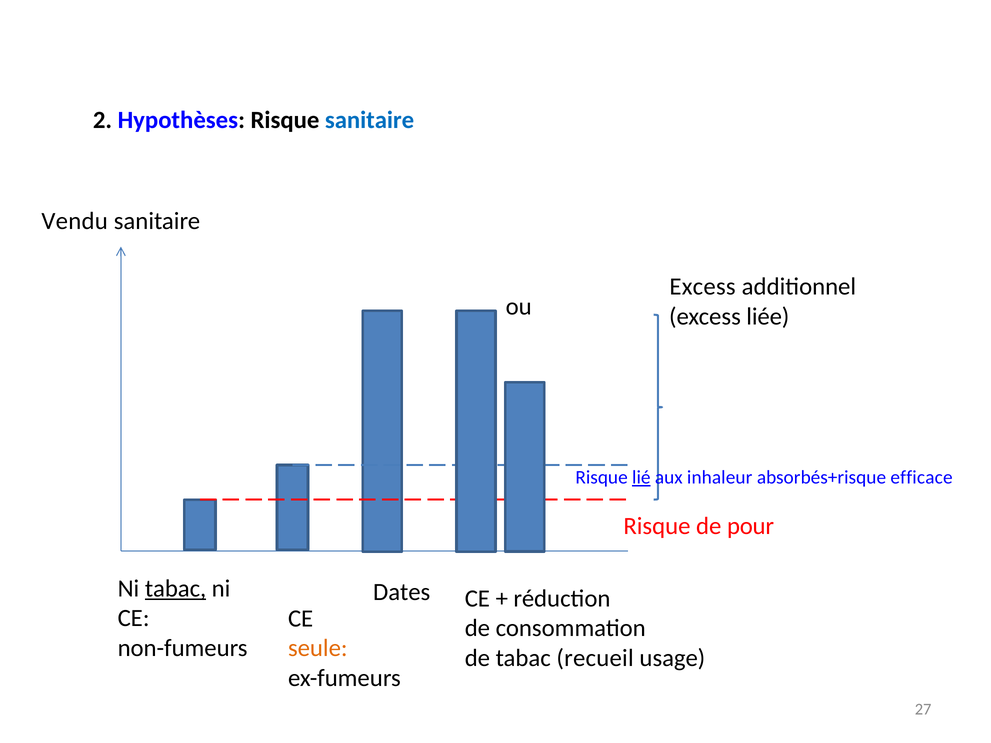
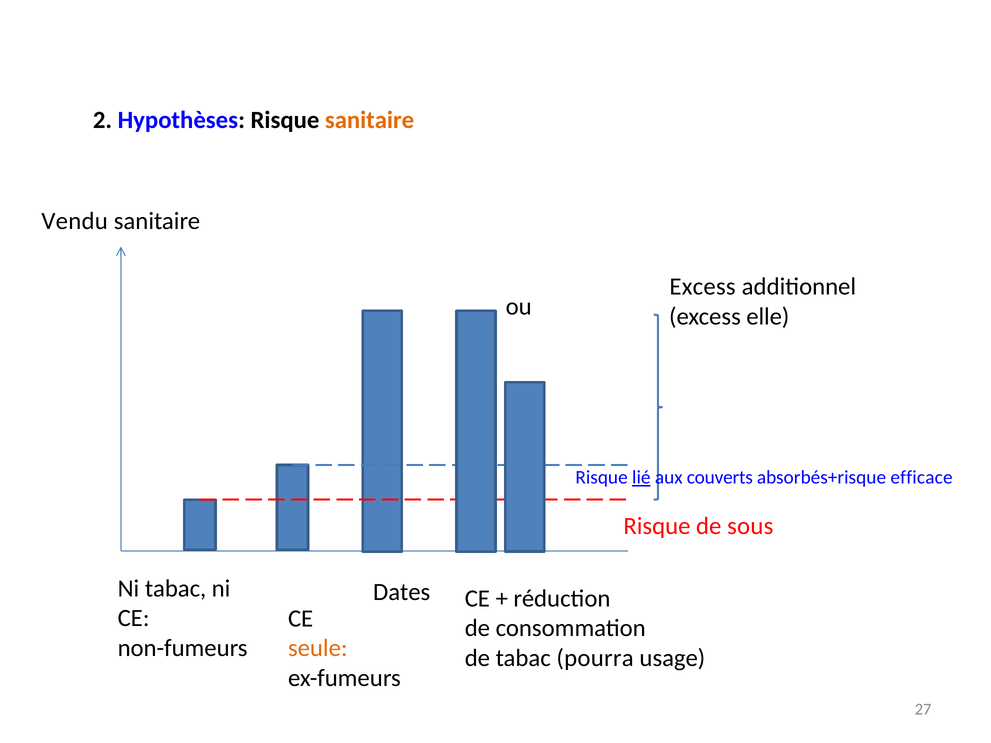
sanitaire colour: blue -> orange (370, 120)
liée: liée -> elle (768, 316)
inhaleur: inhaleur -> couverts (720, 478)
pour: pour -> sous (750, 526)
tabac underline: present -> none (176, 589)
recueil: recueil -> pourra (595, 658)
